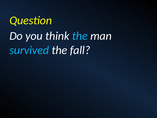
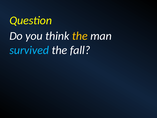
the colour: light blue -> yellow (80, 36)
